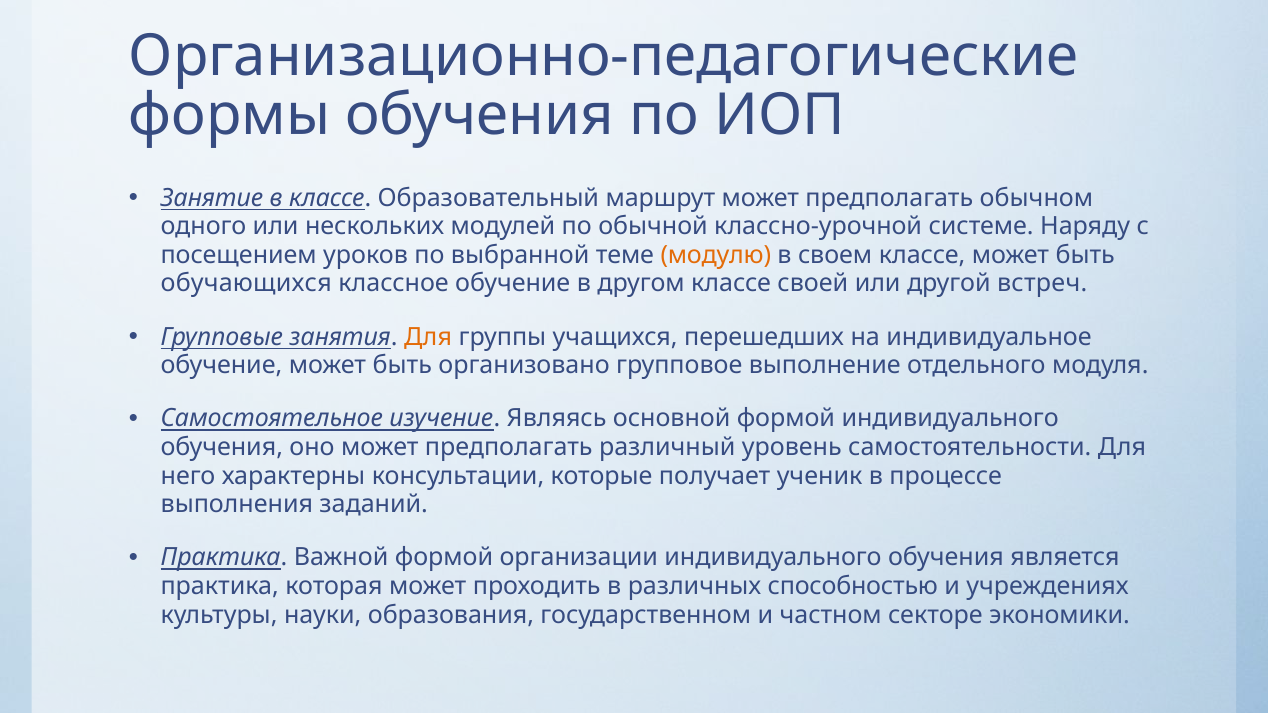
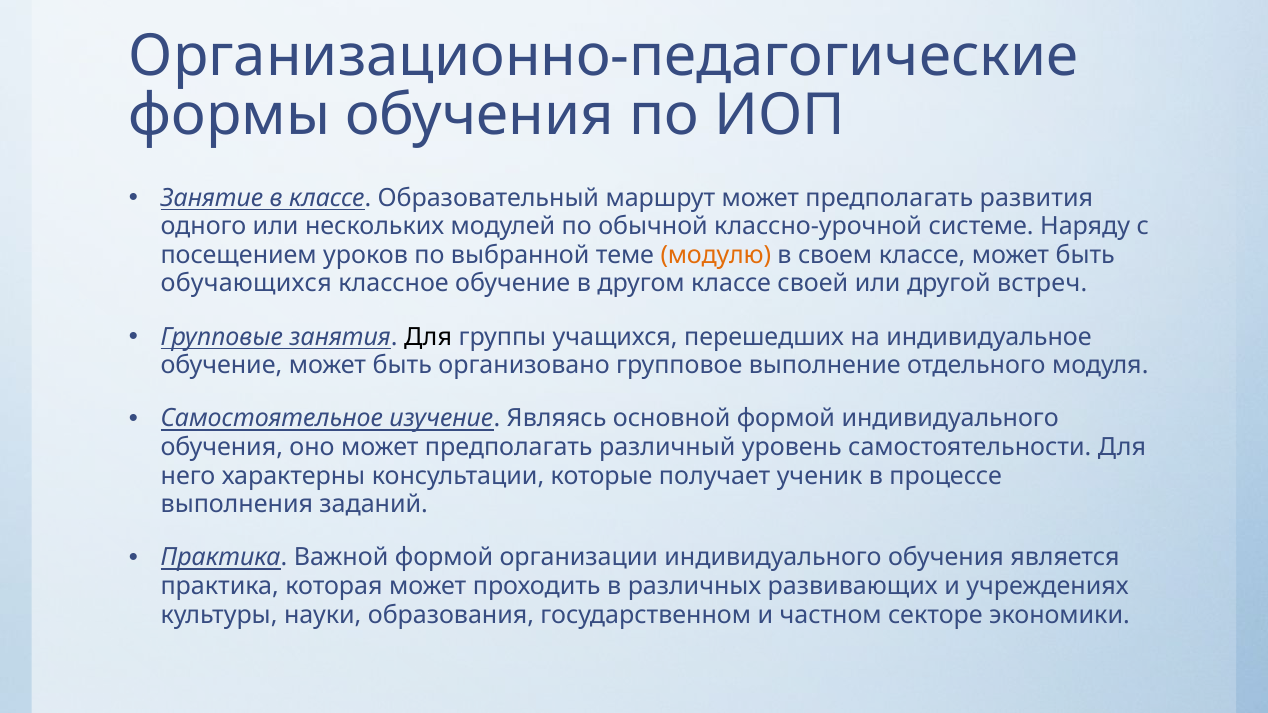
обычном: обычном -> развития (1036, 198)
Для colour: orange -> black (428, 337)
способностью: способностью -> развивающих (853, 587)
